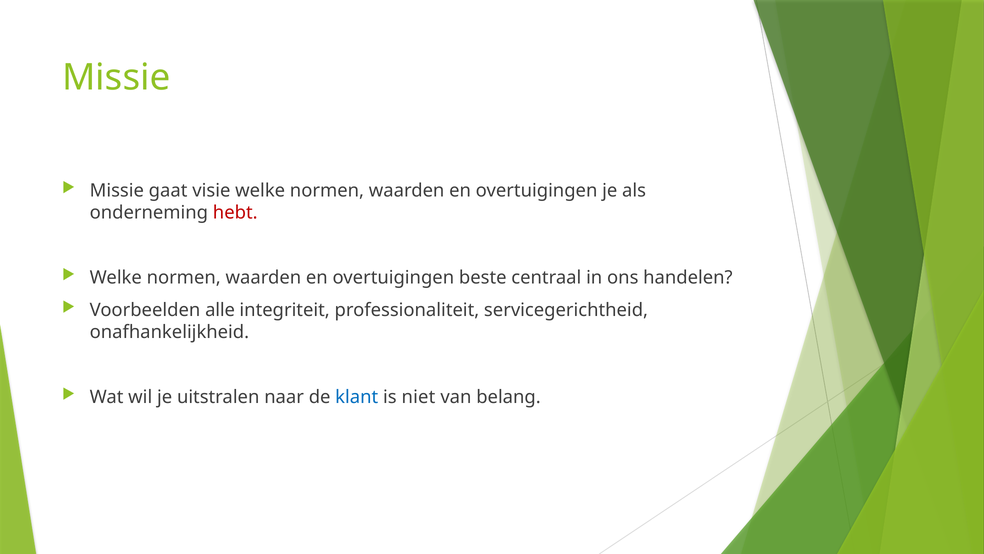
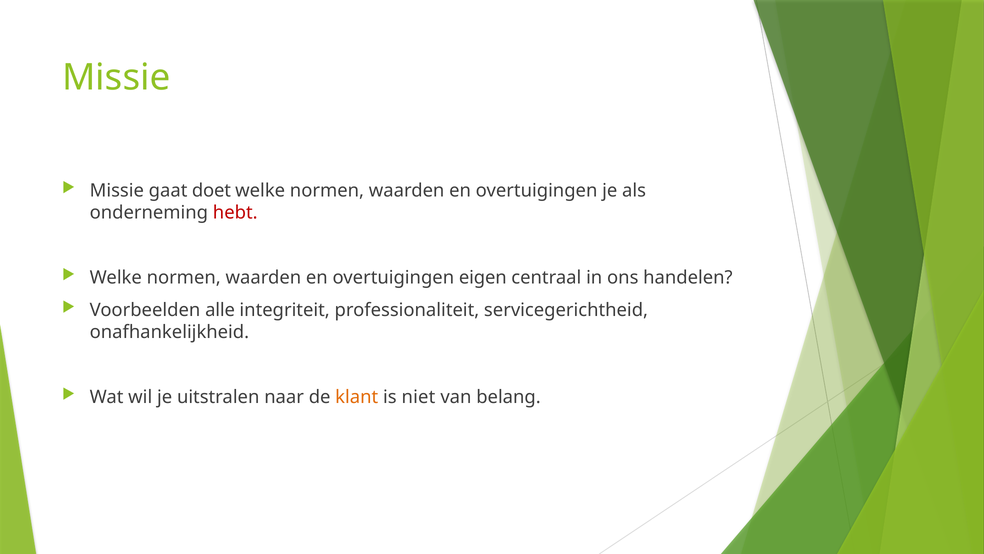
visie: visie -> doet (211, 190)
beste: beste -> eigen (483, 277)
klant colour: blue -> orange (357, 397)
